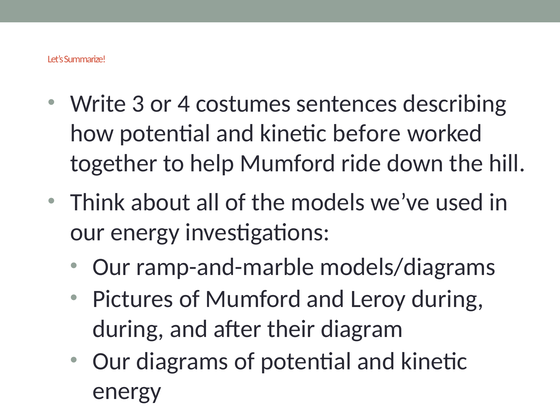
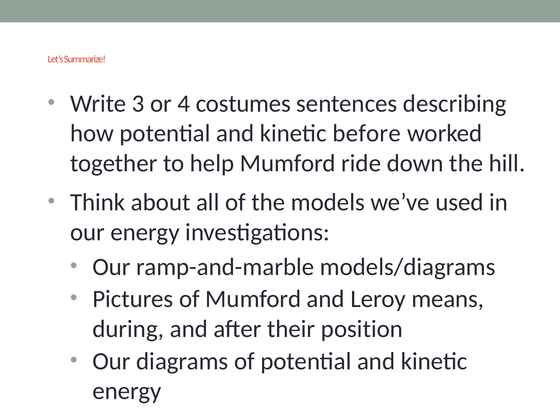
Leroy during: during -> means (448, 299)
diagram: diagram -> position (362, 329)
